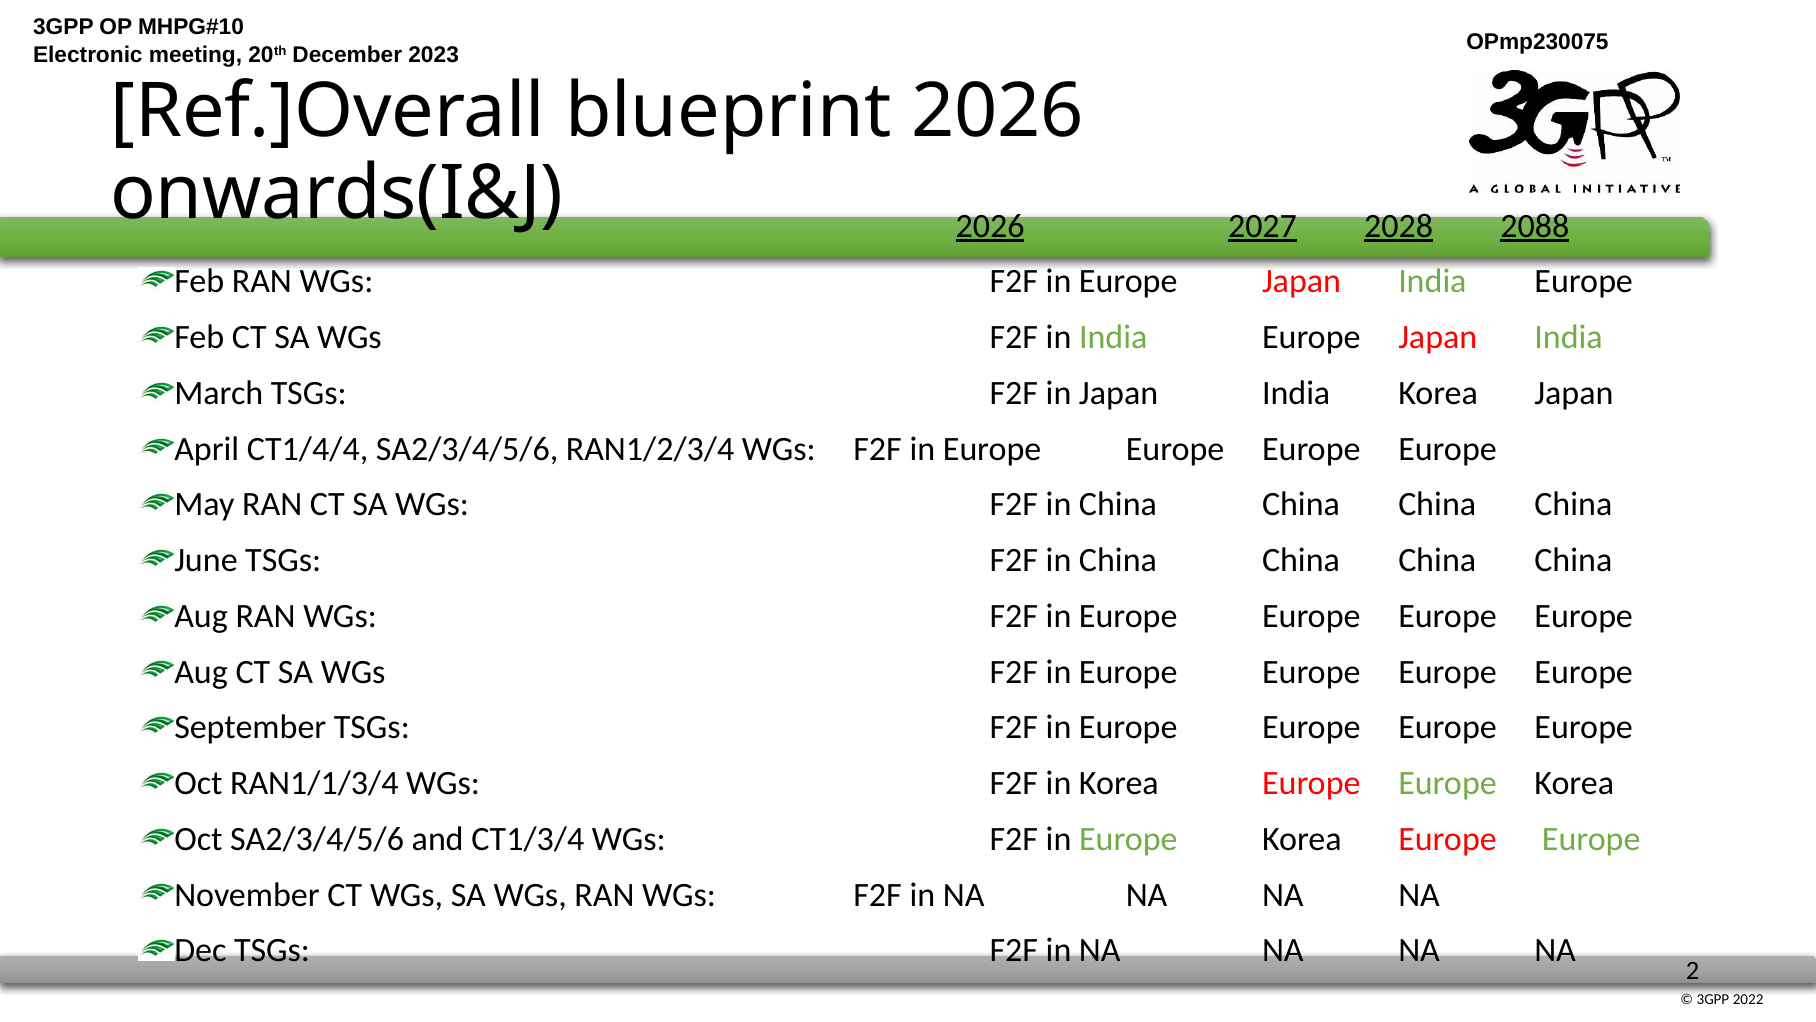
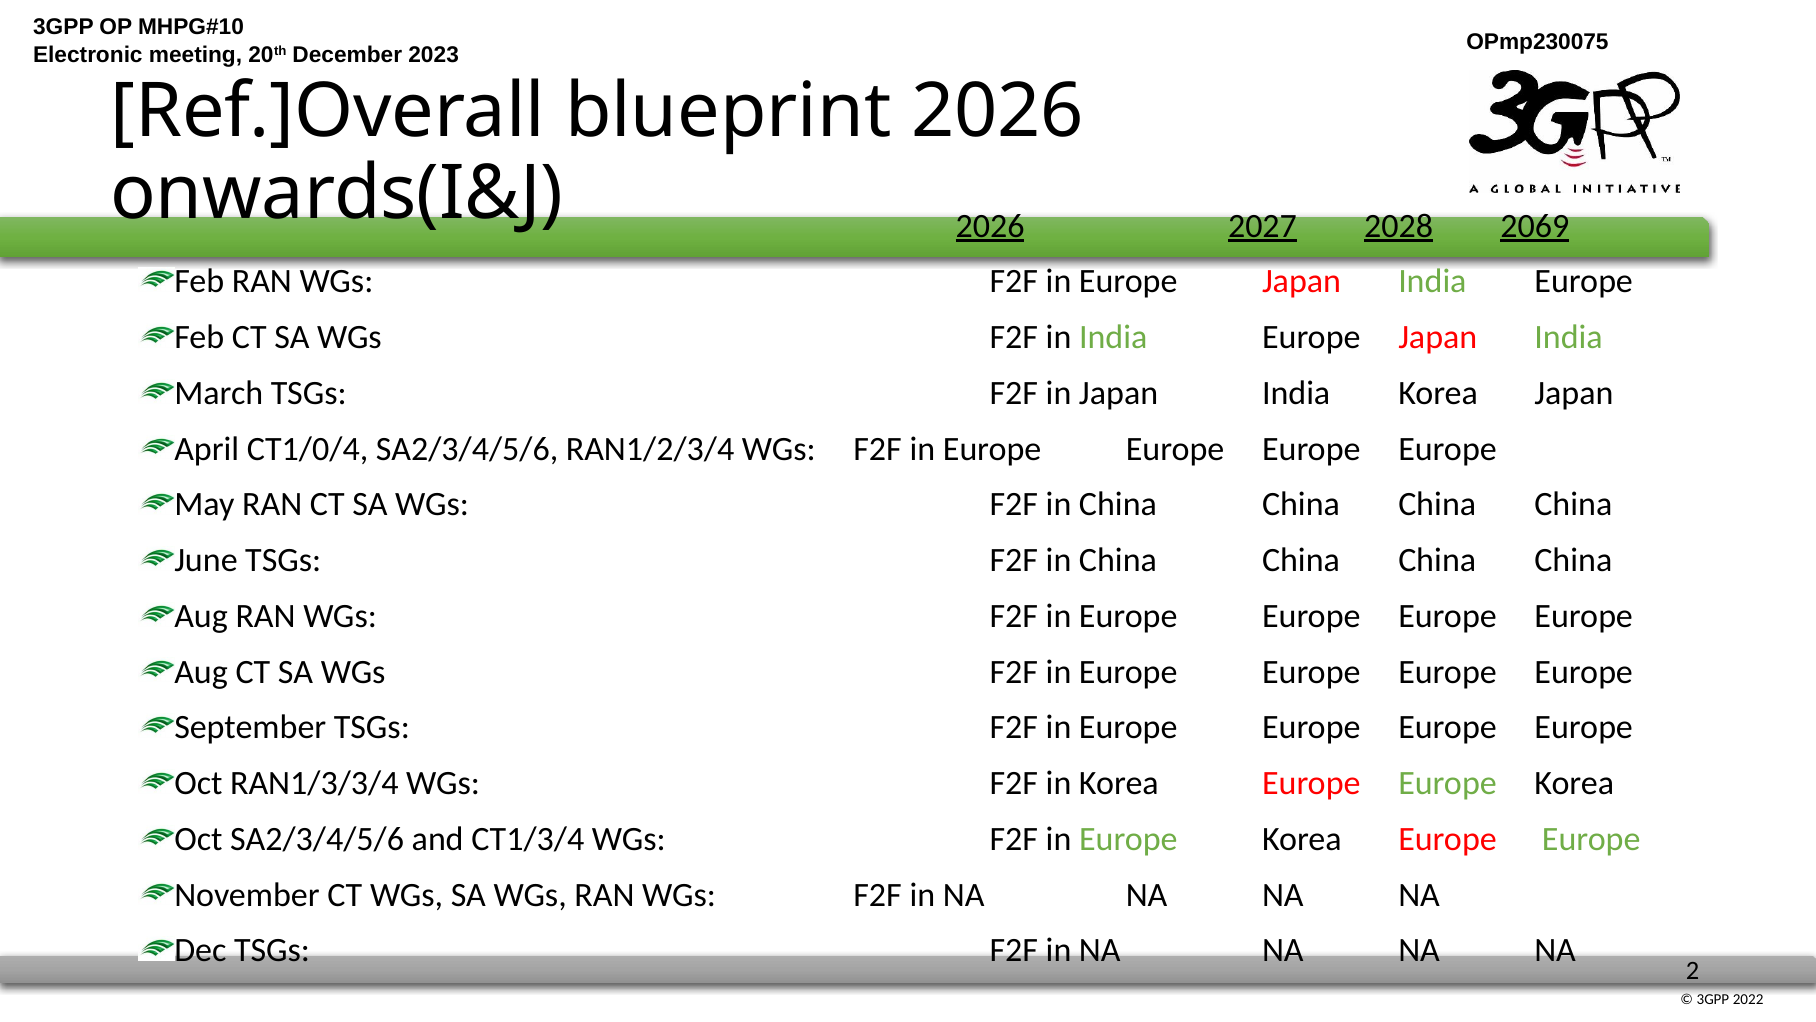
2088: 2088 -> 2069 (1535, 226)
CT1/4/4: CT1/4/4 -> CT1/0/4 (308, 449)
RAN1/1/3/4: RAN1/1/3/4 -> RAN1/3/3/4 (314, 783)
